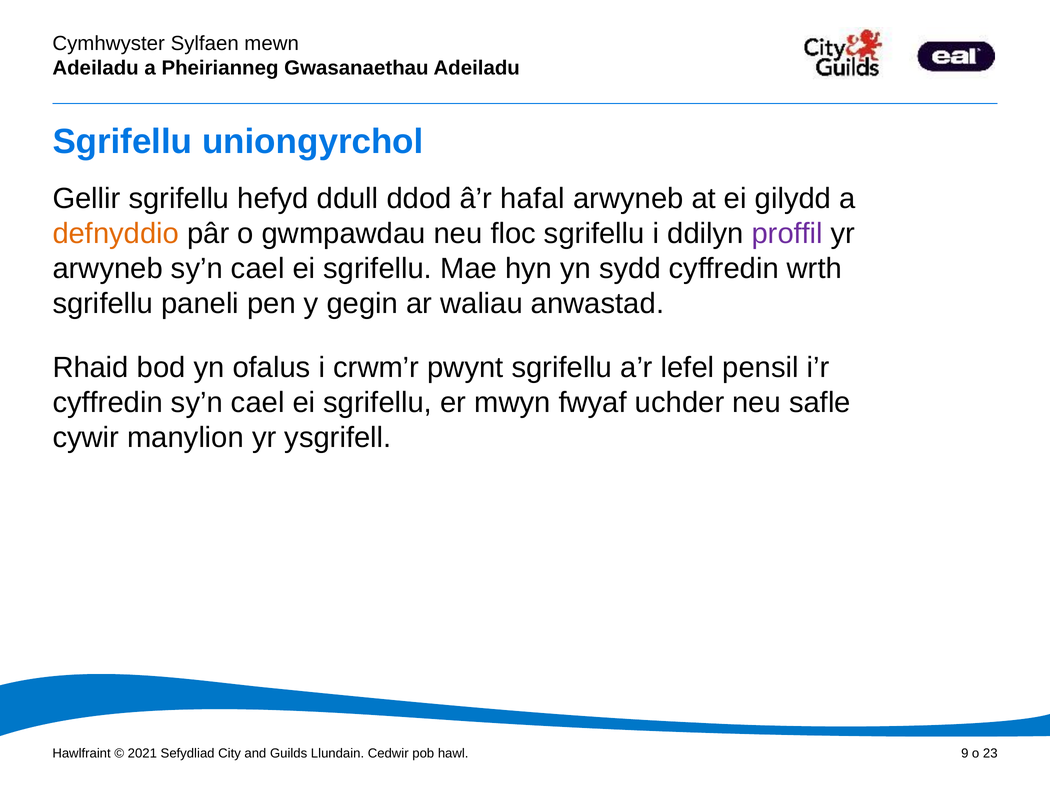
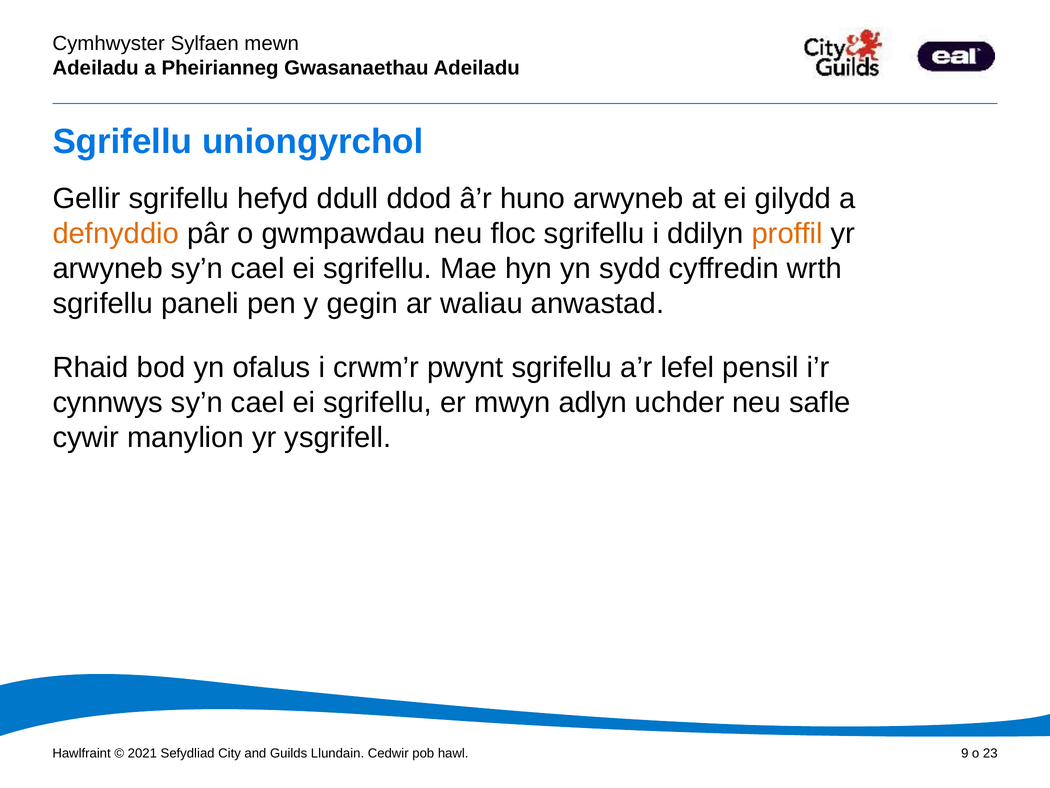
hafal: hafal -> huno (533, 198)
proffil colour: purple -> orange (787, 233)
cyffredin: cyffredin -> cynnwys (108, 403)
fwyaf: fwyaf -> adlyn (593, 403)
